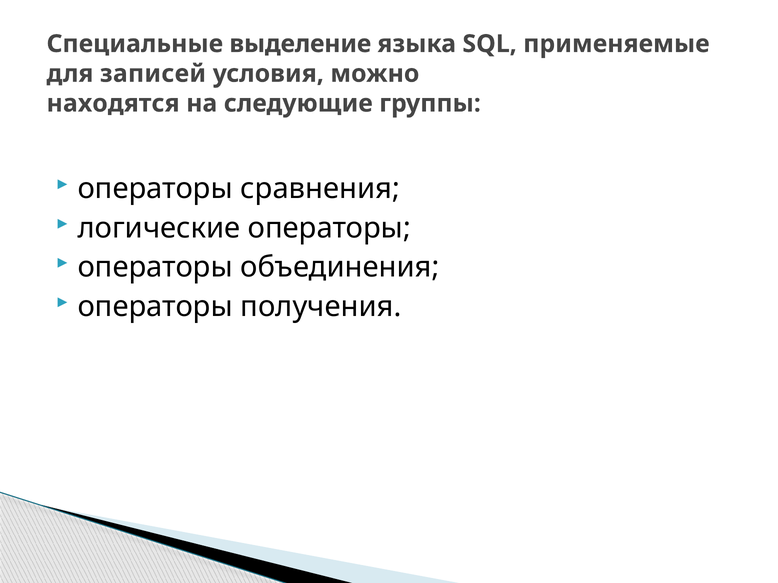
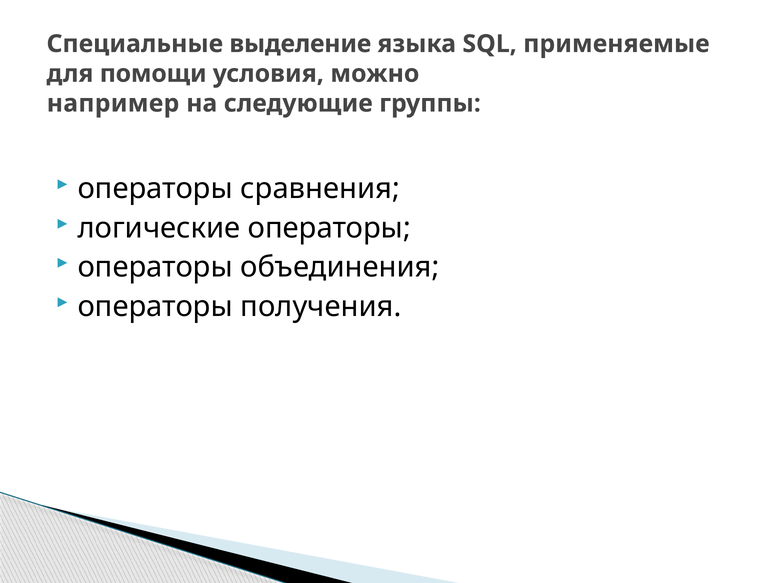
записей: записей -> помощи (153, 74)
находятся: находятся -> например (113, 104)
